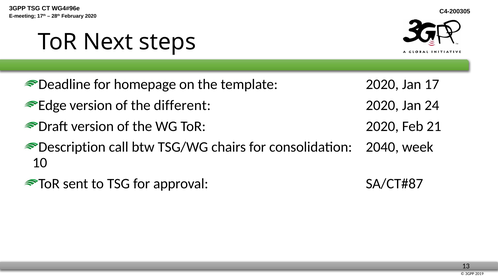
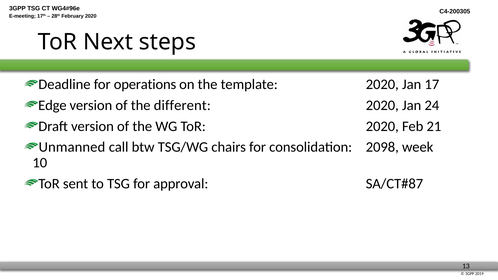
homepage: homepage -> operations (145, 85)
Description: Description -> Unmanned (72, 147)
2040: 2040 -> 2098 (382, 147)
